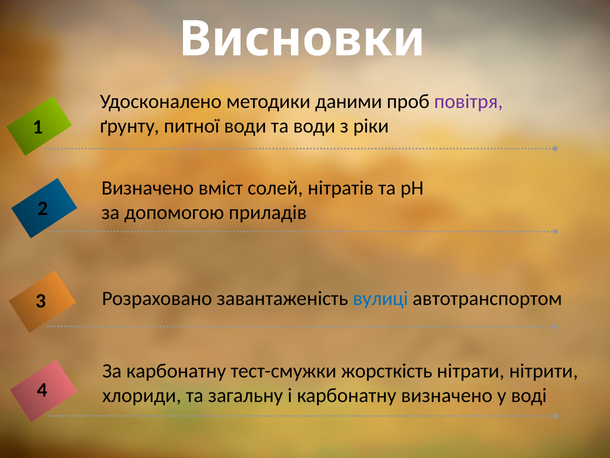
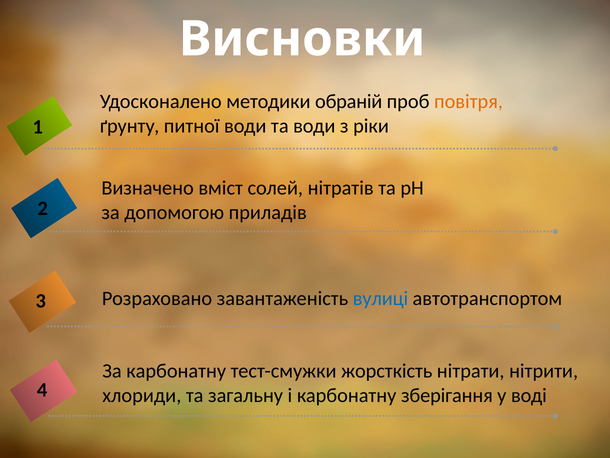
даними: даними -> обраній (349, 101)
повітря colour: purple -> orange (469, 101)
карбонатну визначено: визначено -> зберігання (447, 395)
